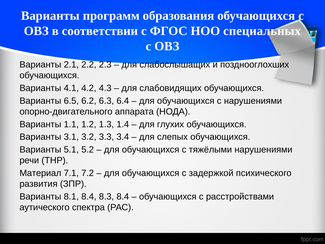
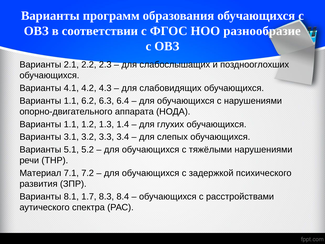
специальных: специальных -> разнообразие (262, 31)
6.5: 6.5 -> 1.1 (71, 101)
8.1 8.4: 8.4 -> 1.7 (89, 196)
